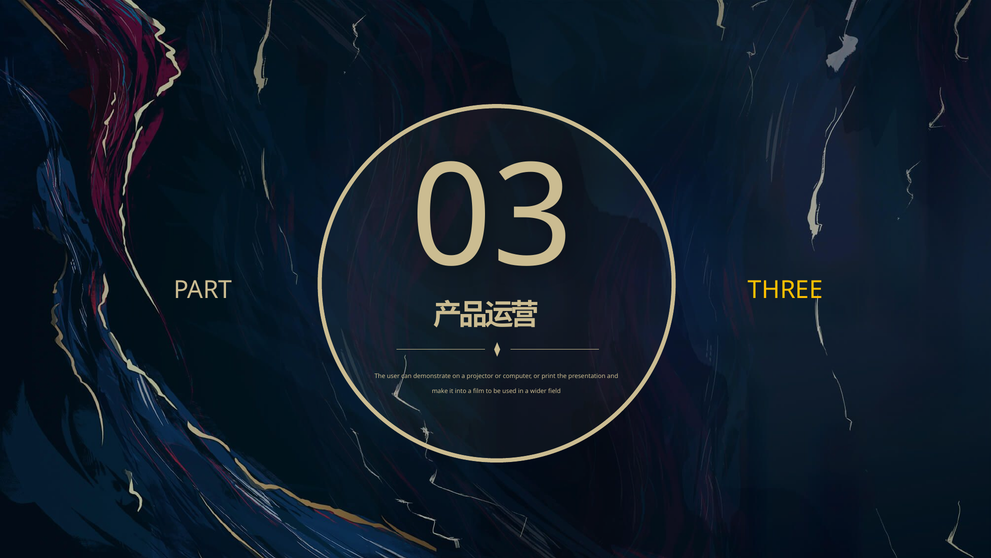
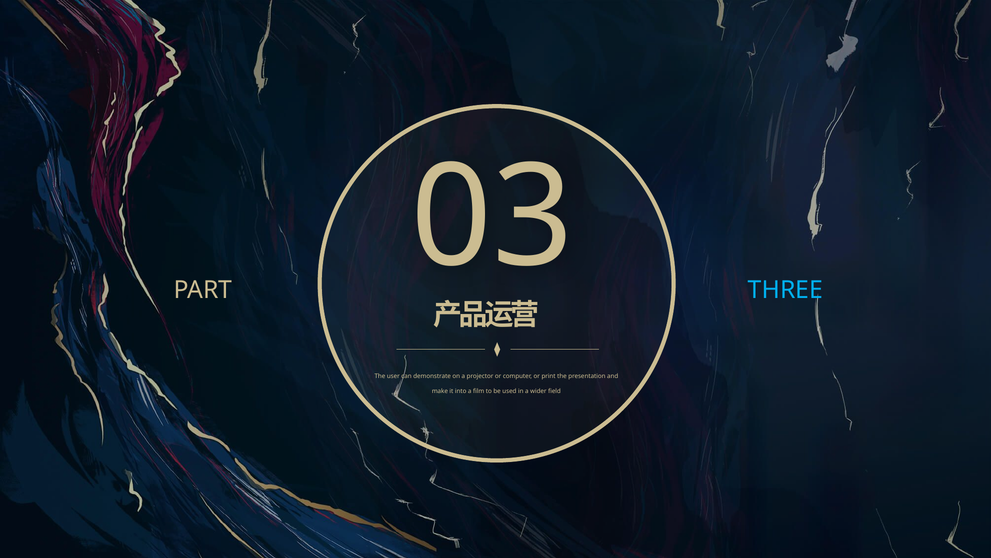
THREE colour: yellow -> light blue (786, 290)
